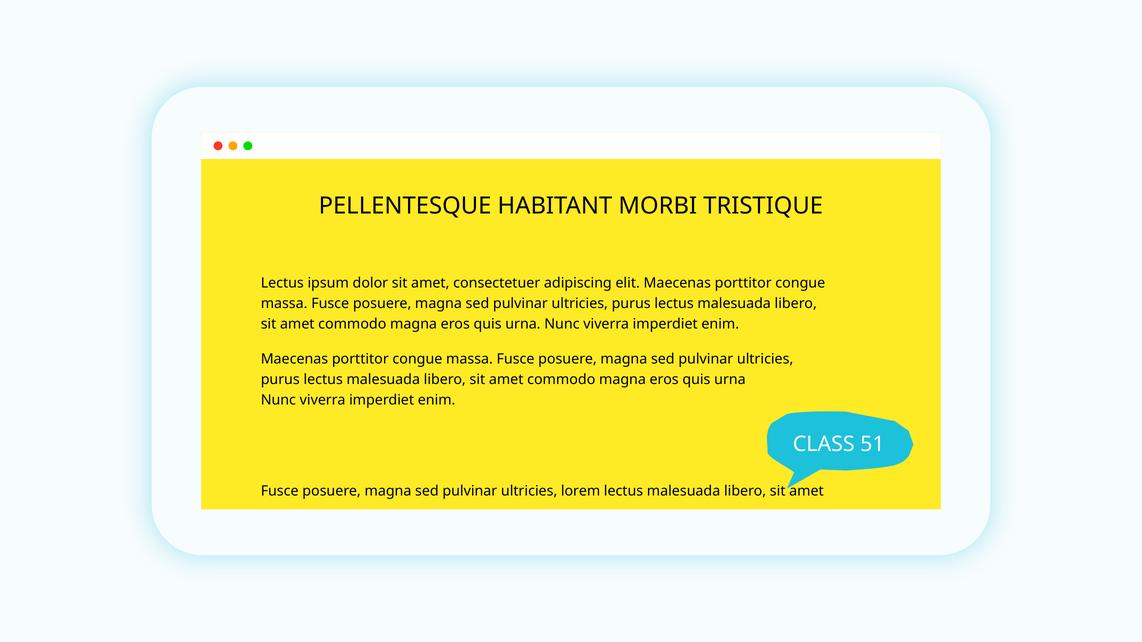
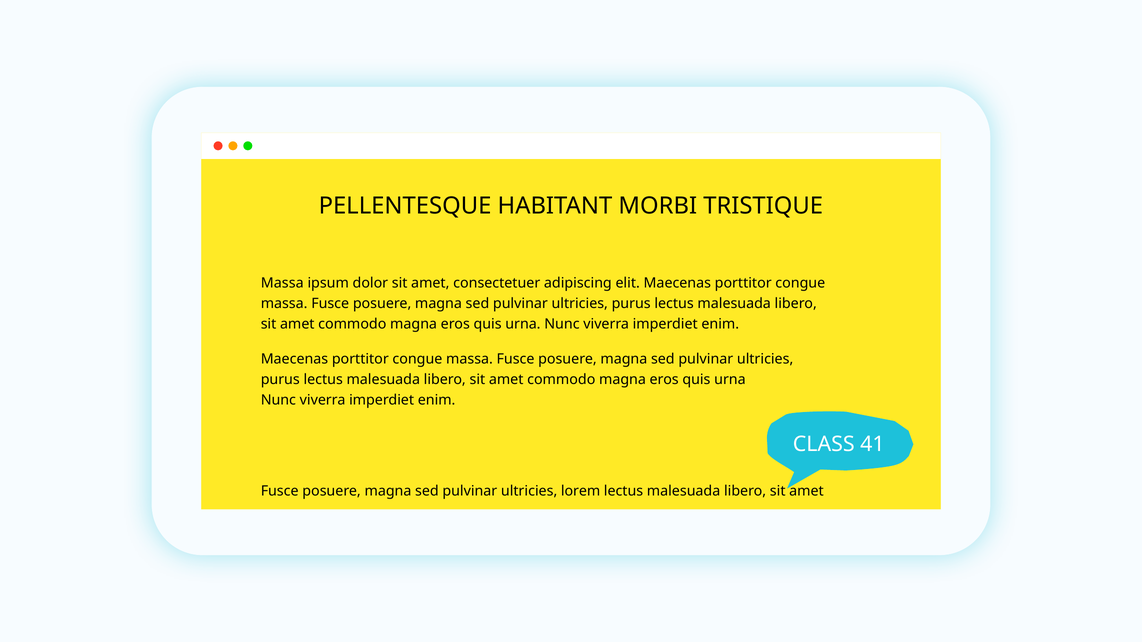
Lectus: Lectus -> Massa (282, 283)
51: 51 -> 41 (872, 444)
